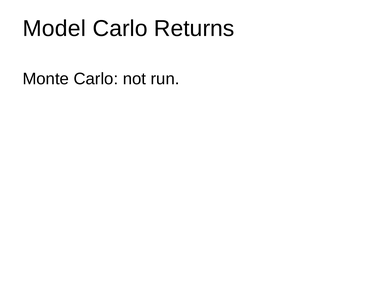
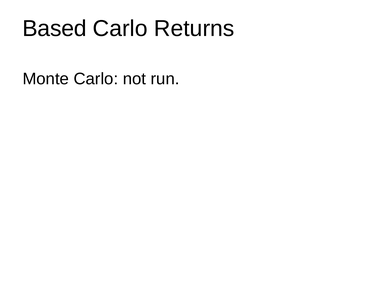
Model: Model -> Based (55, 29)
